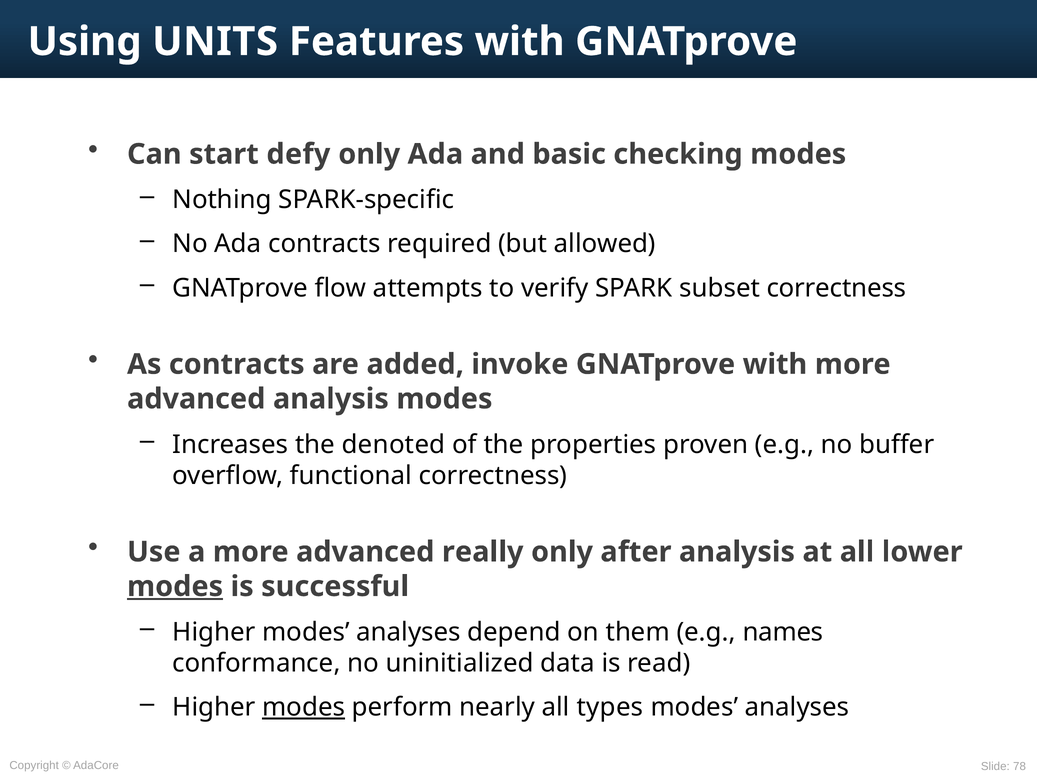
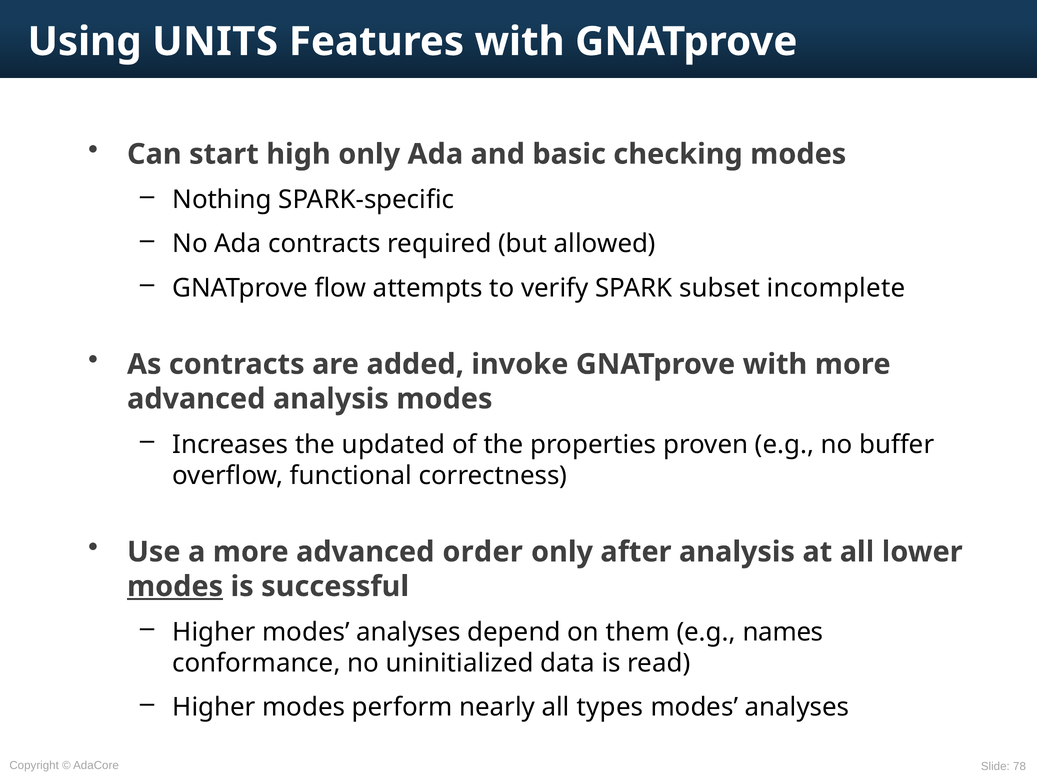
defy: defy -> high (299, 154)
subset correctness: correctness -> incomplete (836, 288)
denoted: denoted -> updated (394, 444)
really: really -> order (483, 552)
modes underline: present -> none (304, 707)
